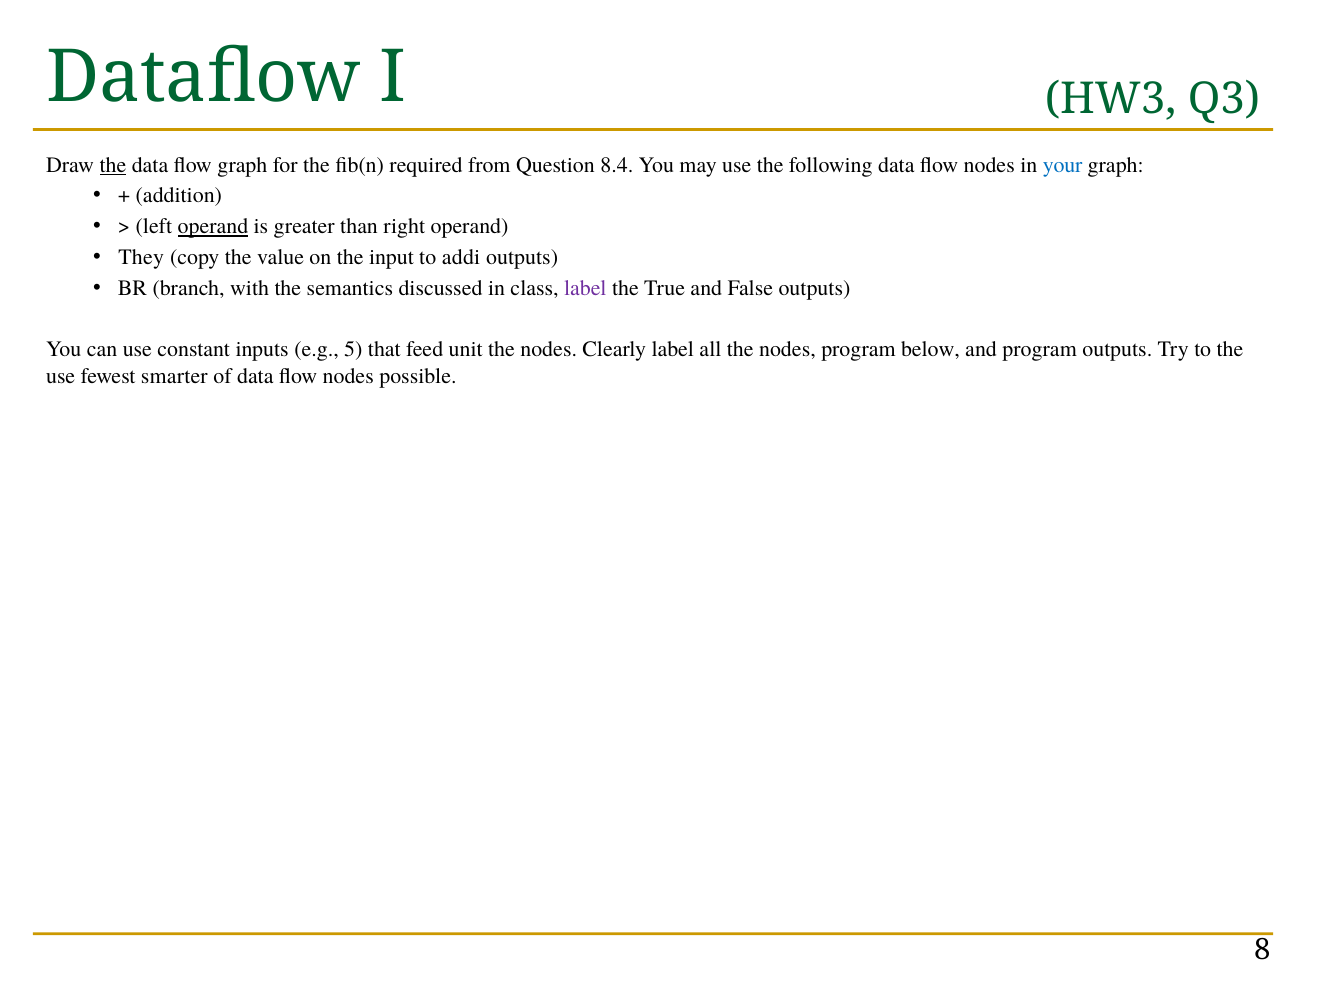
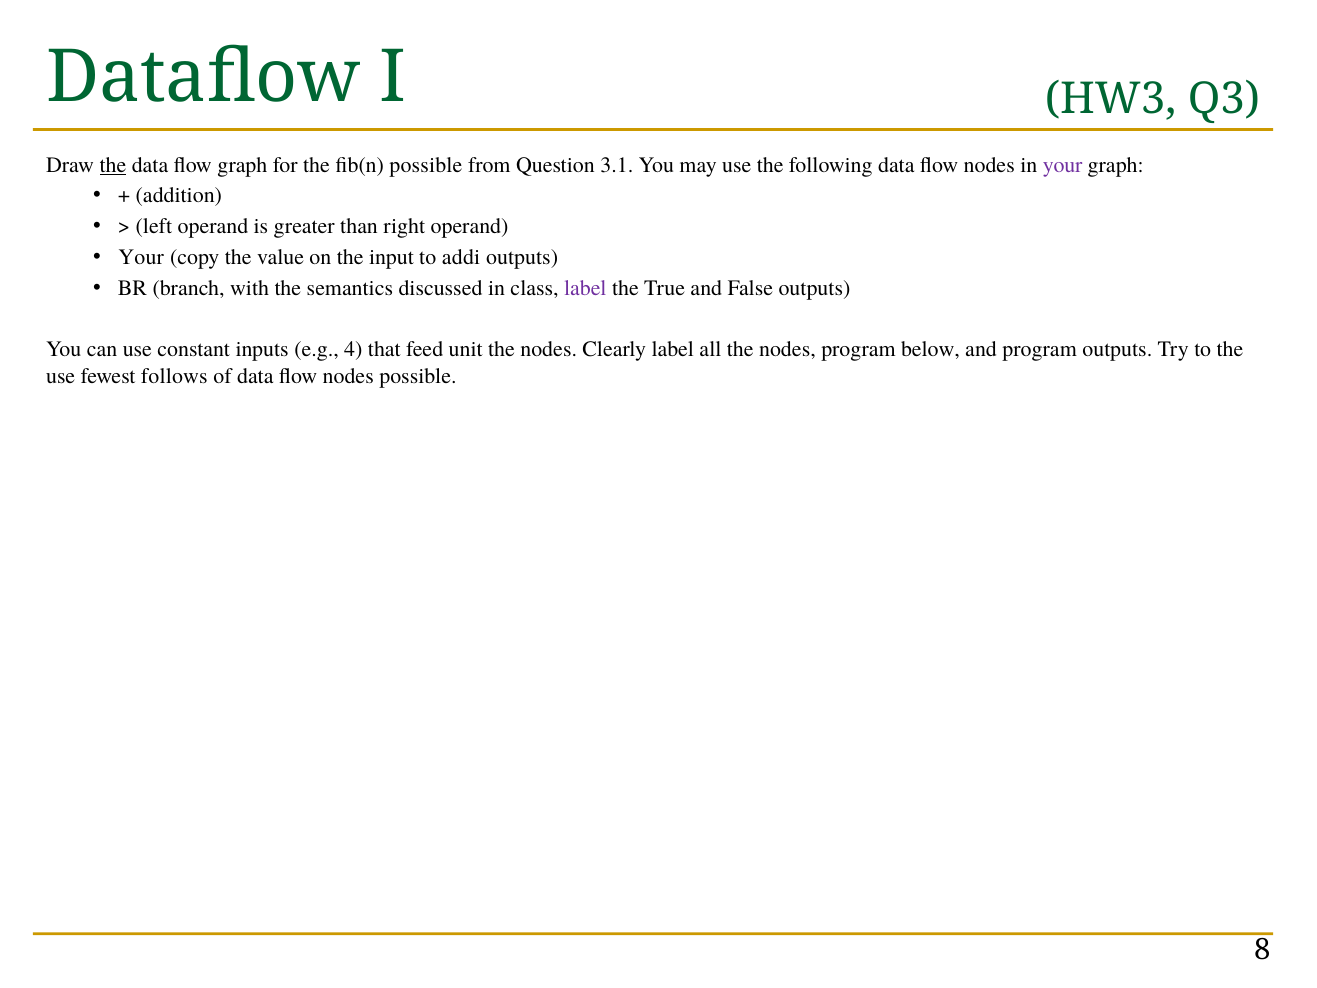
fib(n required: required -> possible (426, 165)
8.4: 8.4 -> 3.1 (617, 165)
your colour: blue -> purple (1063, 165)
operand underline: present -> none (213, 226)
They: They -> Your (141, 257)
5: 5 -> 4 (353, 349)
smarter: smarter -> follows (174, 376)
